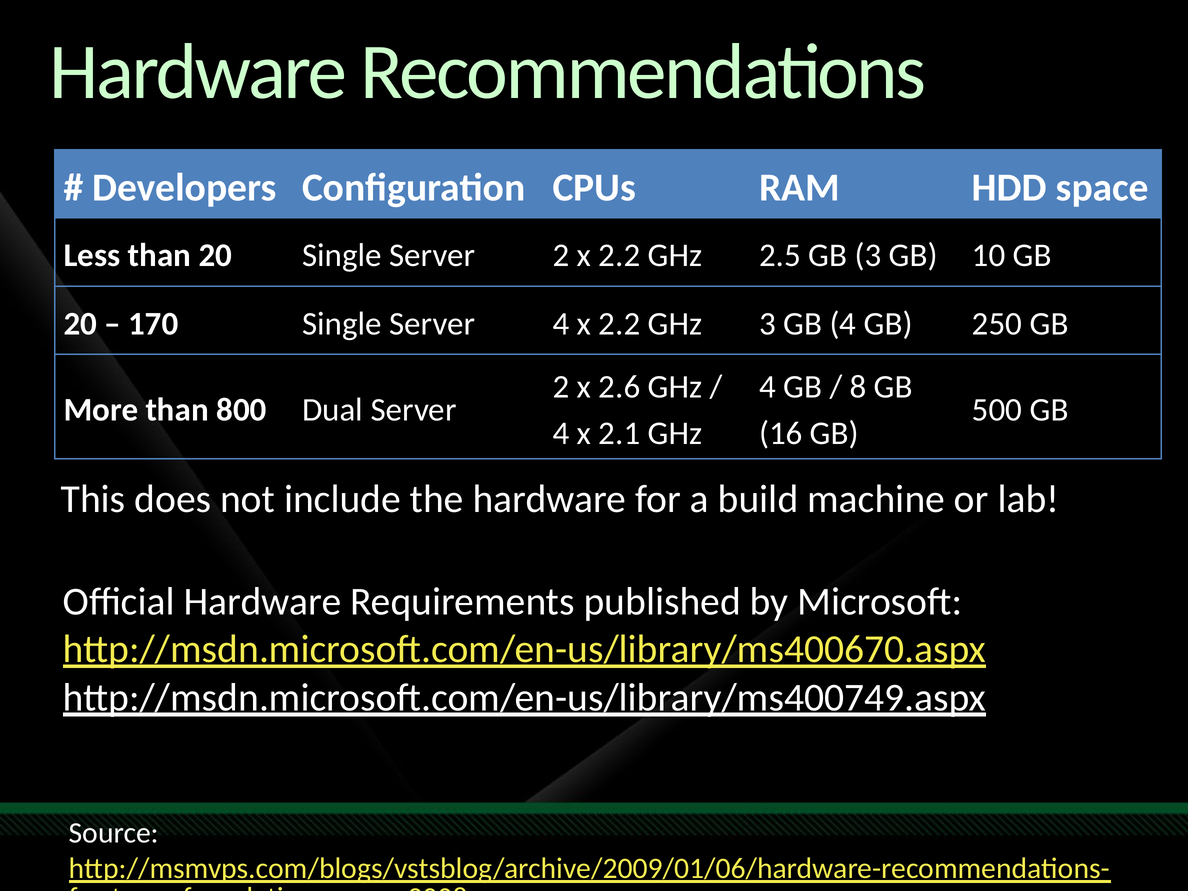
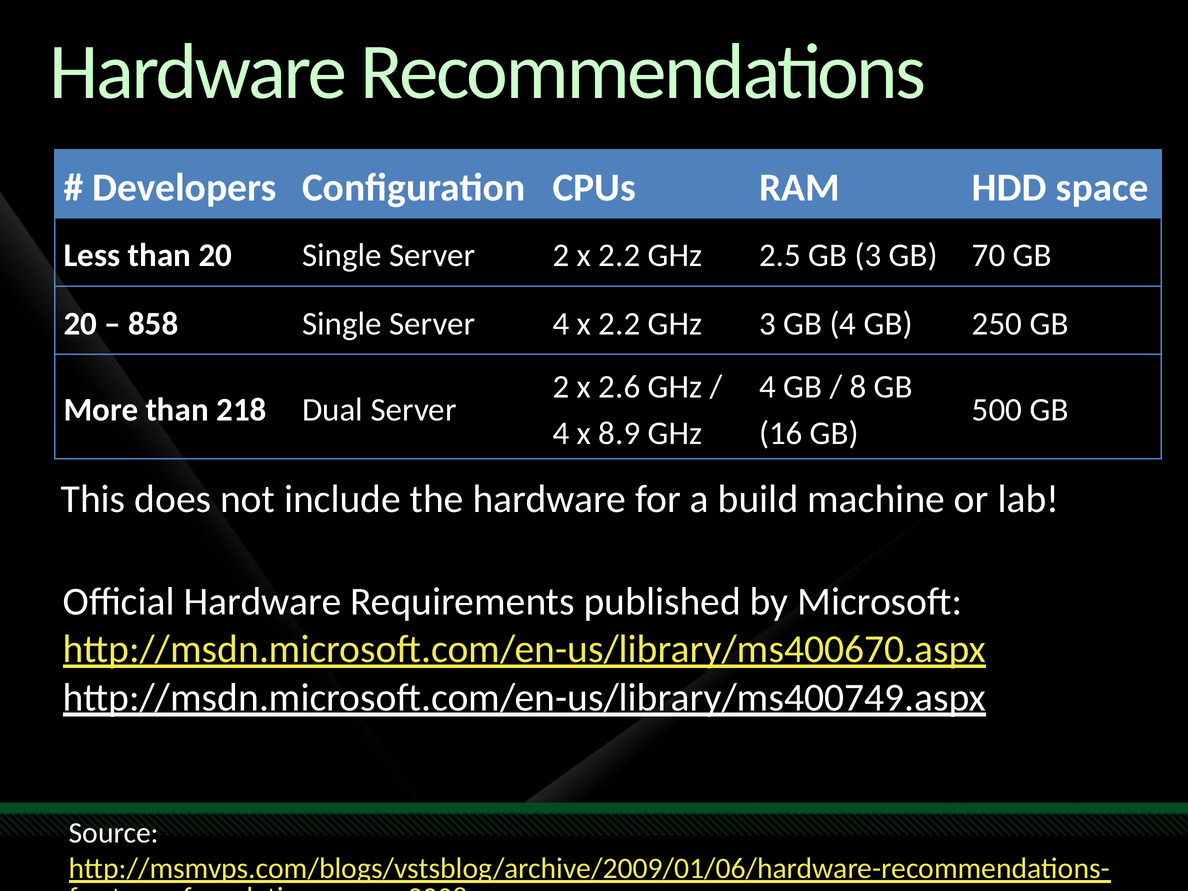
10: 10 -> 70 (989, 255)
170: 170 -> 858 (153, 324)
800: 800 -> 218 (241, 410)
2.1: 2.1 -> 8.9 (619, 433)
